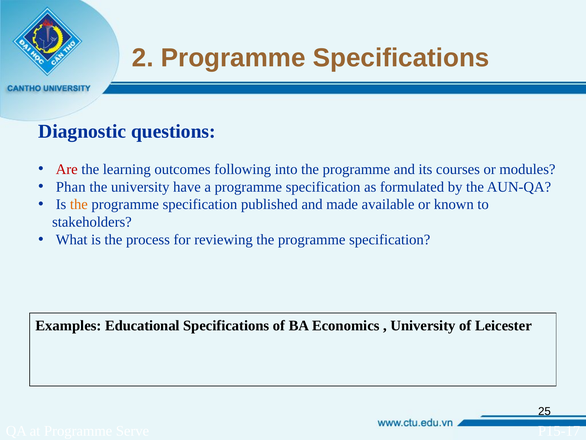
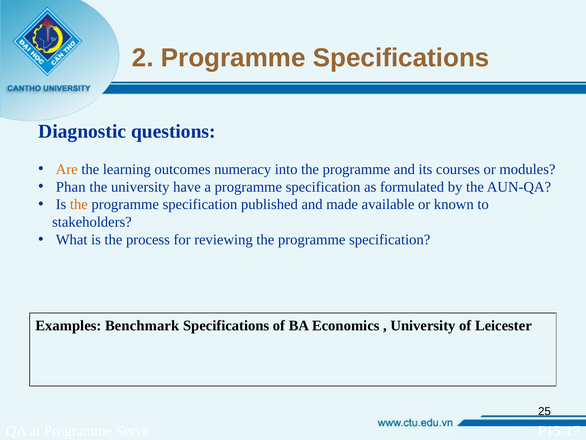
Are colour: red -> orange (67, 169)
following: following -> numeracy (243, 169)
Educational: Educational -> Benchmark (142, 325)
